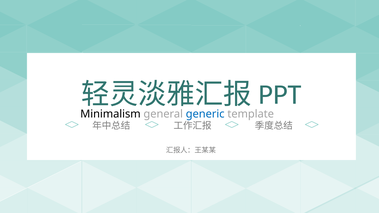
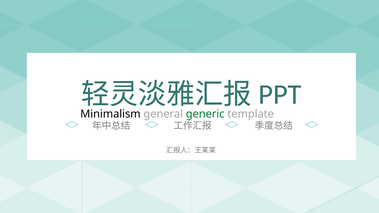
generic colour: blue -> green (205, 114)
